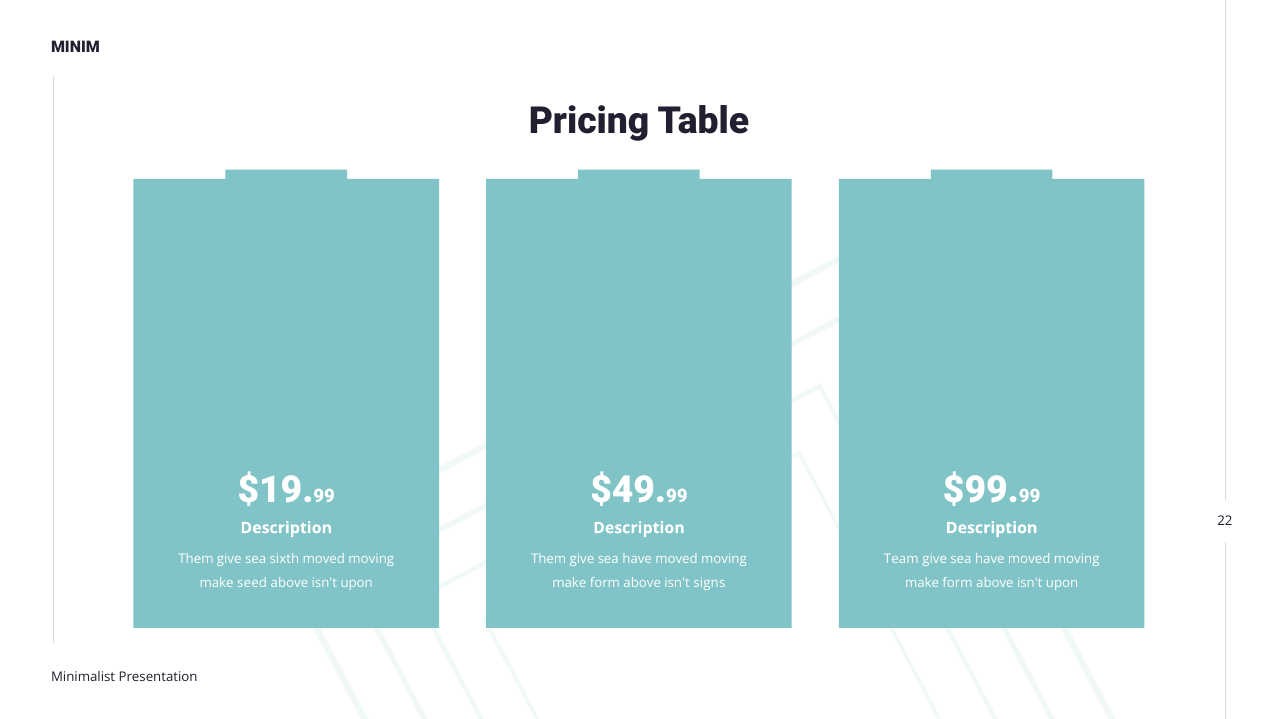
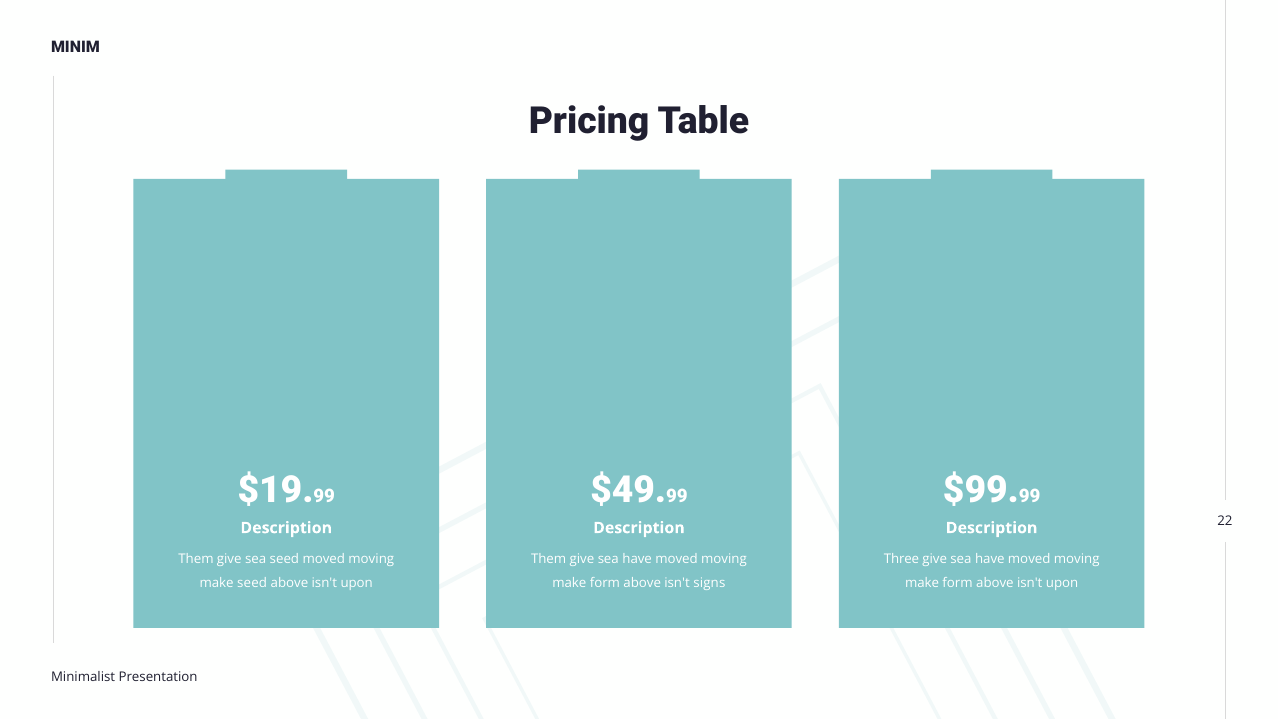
sea sixth: sixth -> seed (284, 559)
Team: Team -> Three (901, 559)
